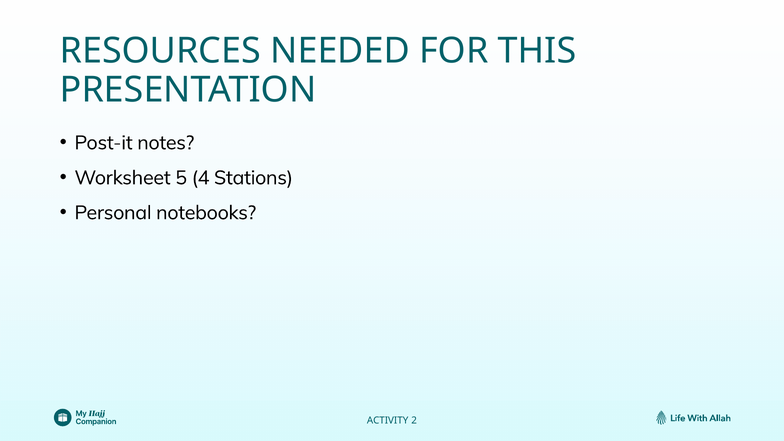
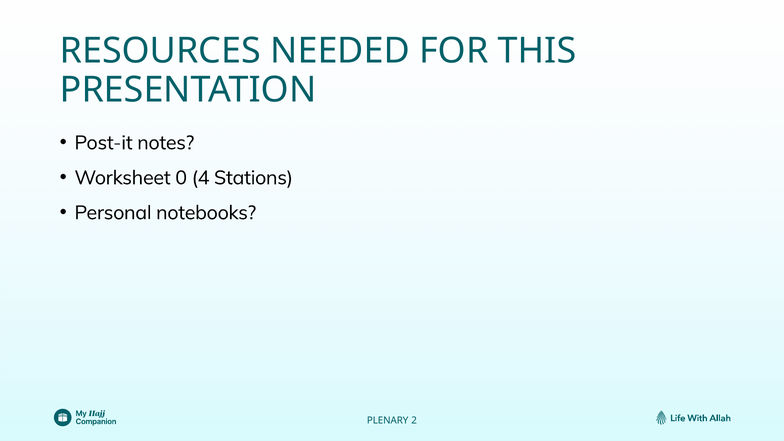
5: 5 -> 0 (181, 178)
ACTIVITY: ACTIVITY -> PLENARY (388, 420)
